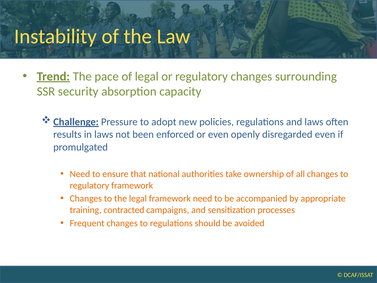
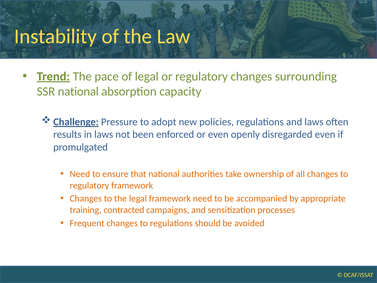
SSR security: security -> national (78, 91)
